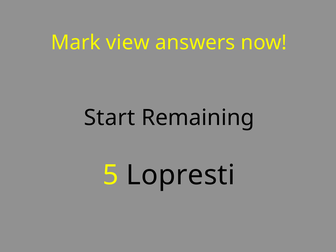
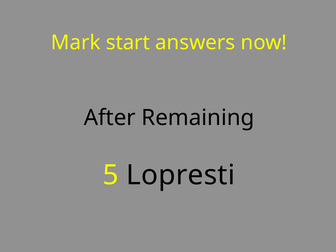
view: view -> start (128, 43)
Start: Start -> After (110, 118)
